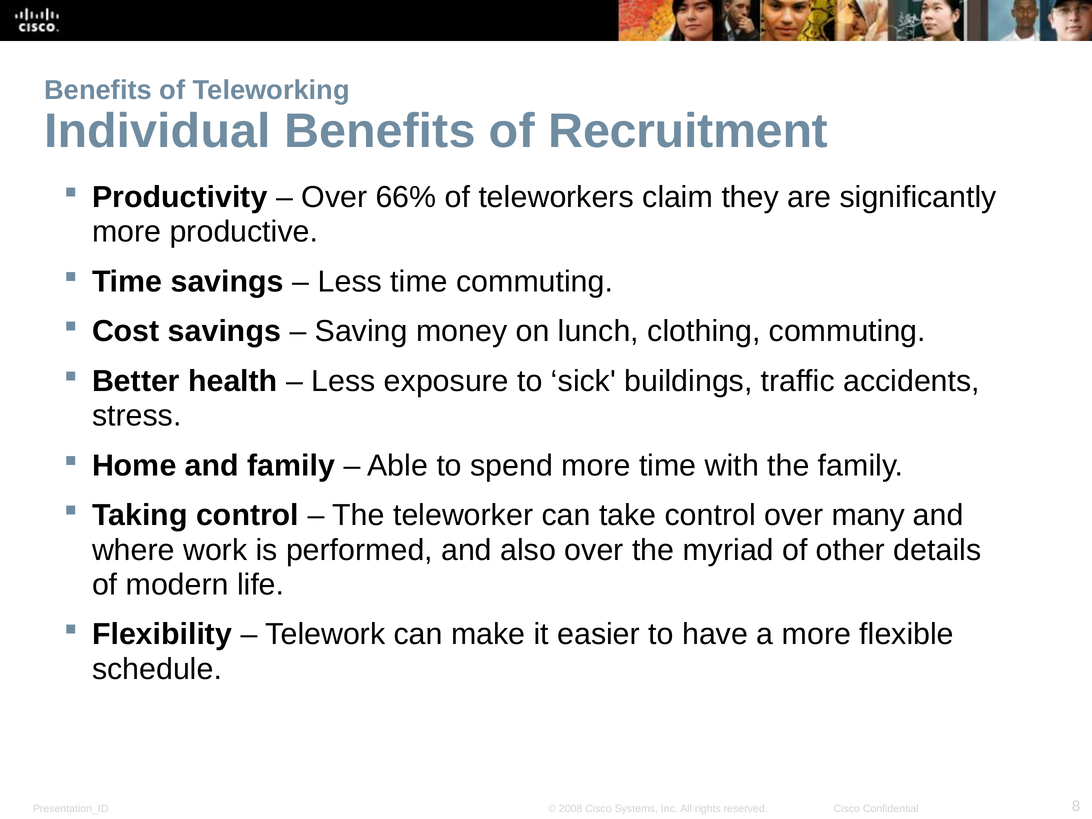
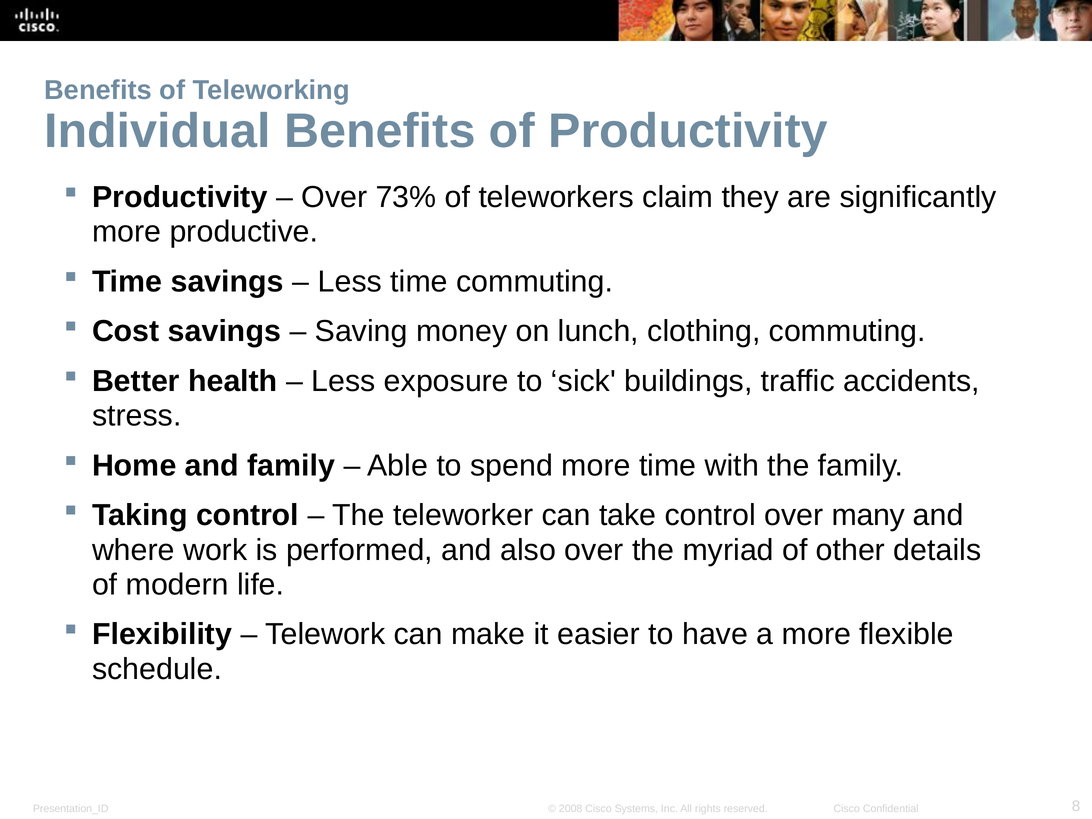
of Recruitment: Recruitment -> Productivity (688, 131)
66%: 66% -> 73% (406, 197)
